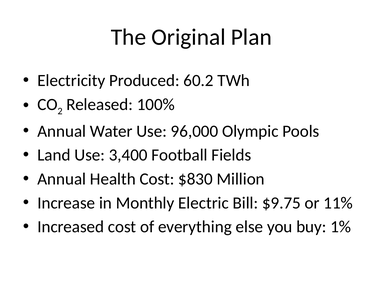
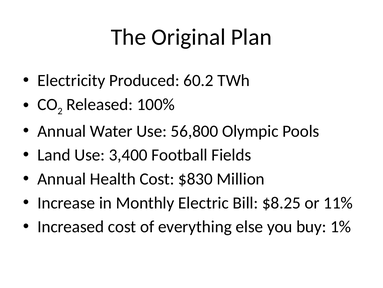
96,000: 96,000 -> 56,800 (194, 131)
$9.75: $9.75 -> $8.25 (281, 202)
